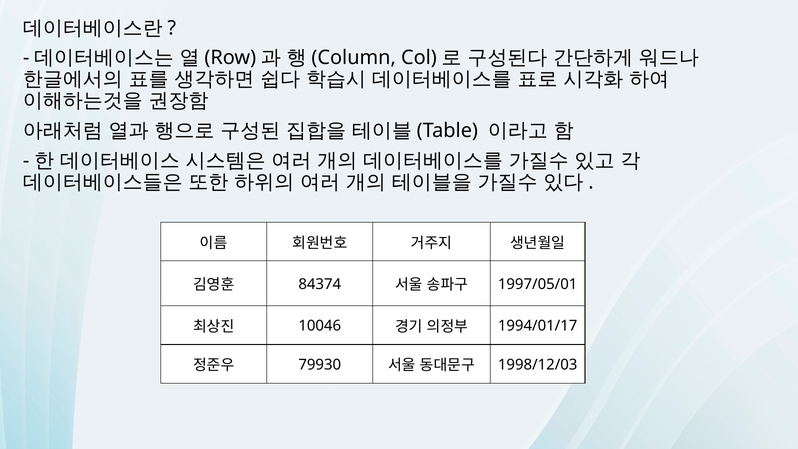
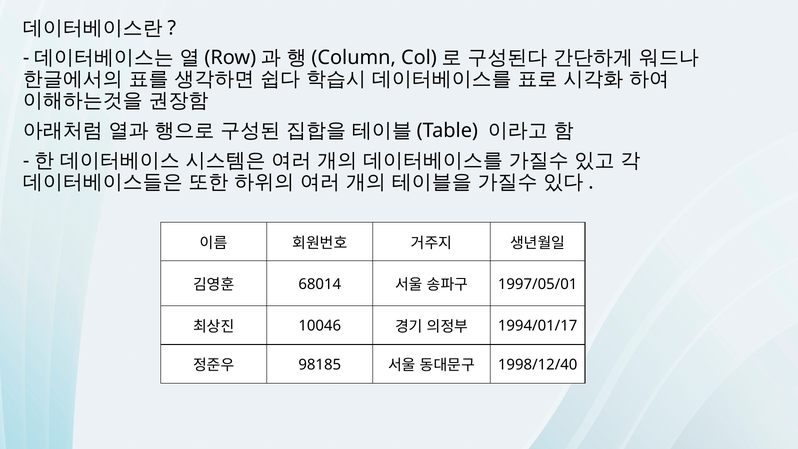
84374: 84374 -> 68014 (320, 284)
79930: 79930 -> 98185 (320, 365)
1998/12/03: 1998/12/03 -> 1998/12/40 (538, 365)
